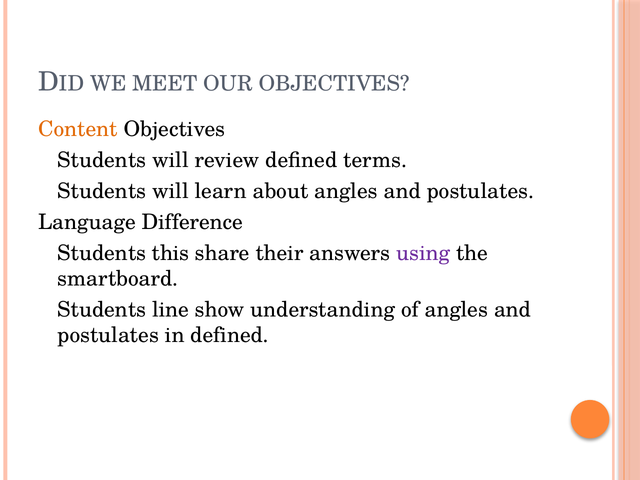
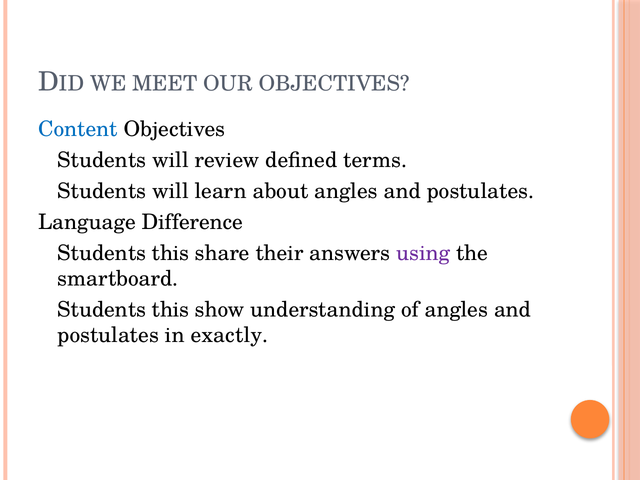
Content colour: orange -> blue (78, 129)
line: line -> this (171, 310)
in defined: defined -> exactly (230, 335)
